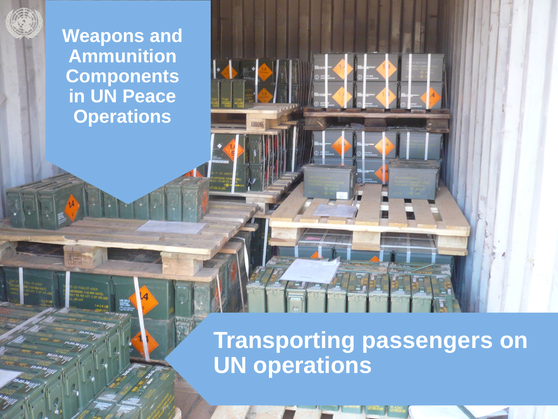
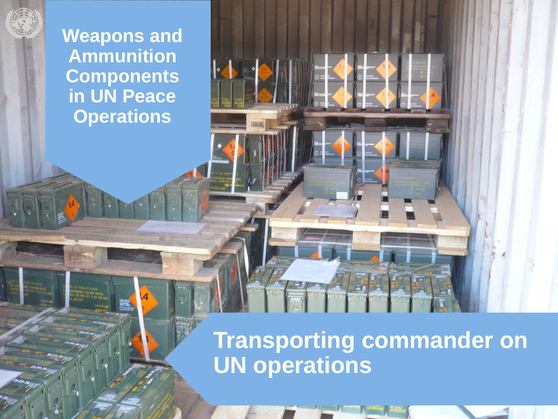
passengers: passengers -> commander (428, 340)
